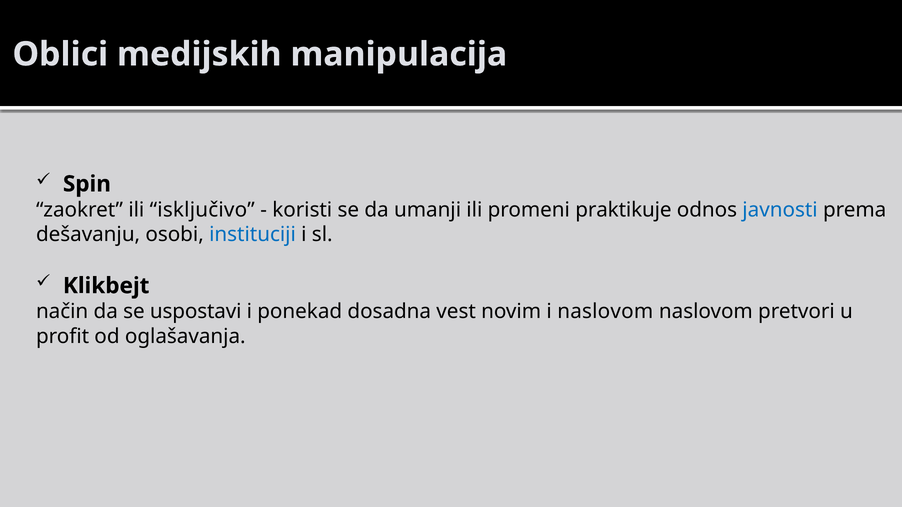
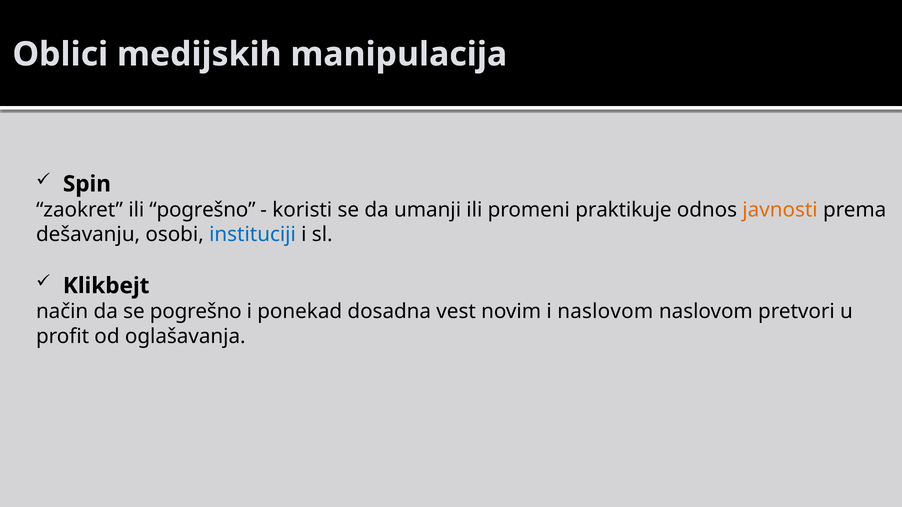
ili isključivo: isključivo -> pogrešno (202, 210)
javnosti colour: blue -> orange (780, 210)
se uspostavi: uspostavi -> pogrešno (196, 312)
